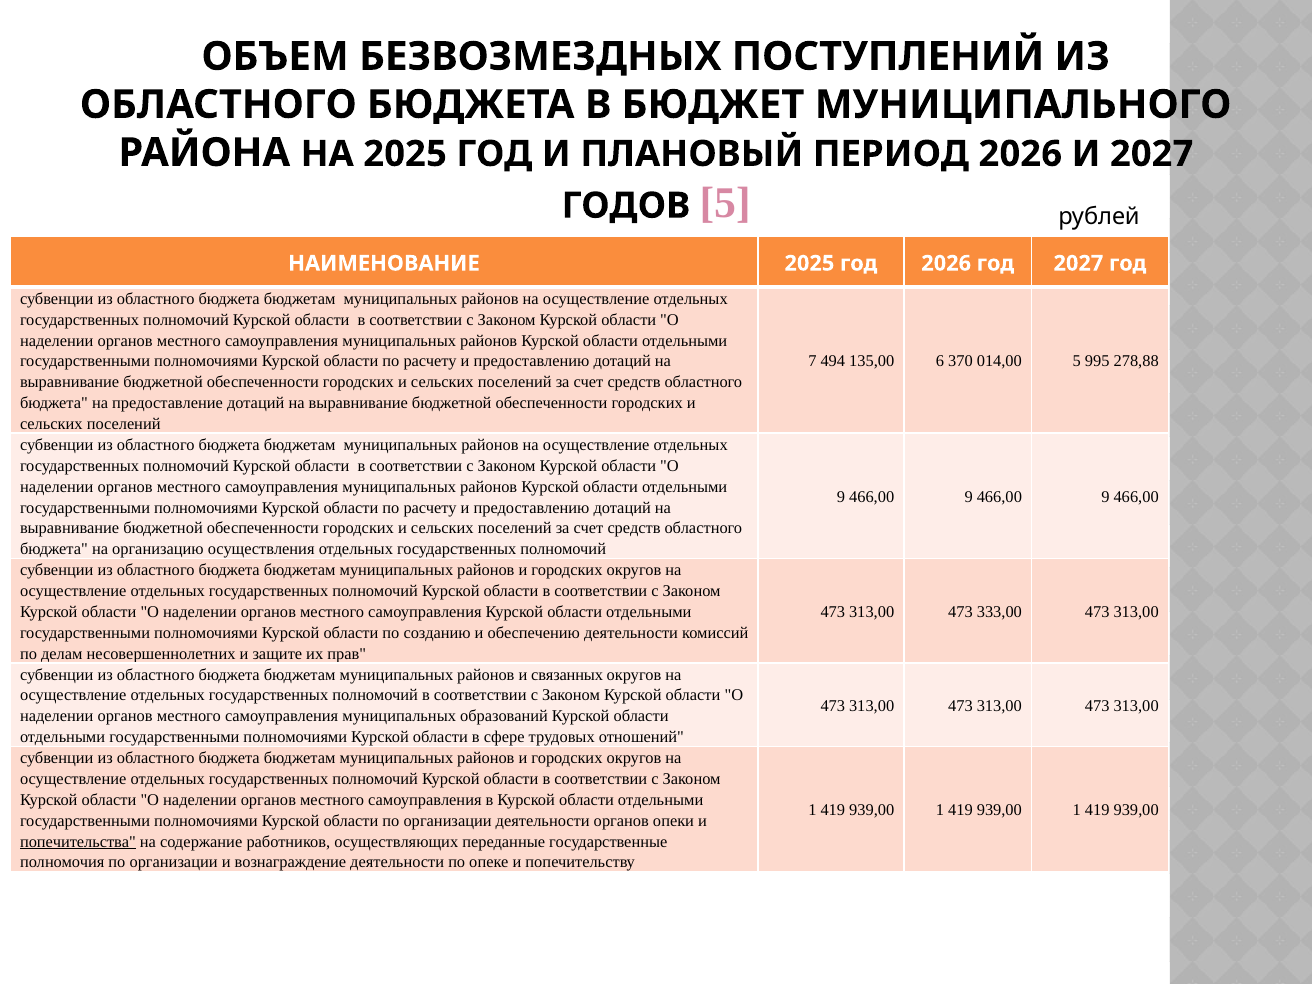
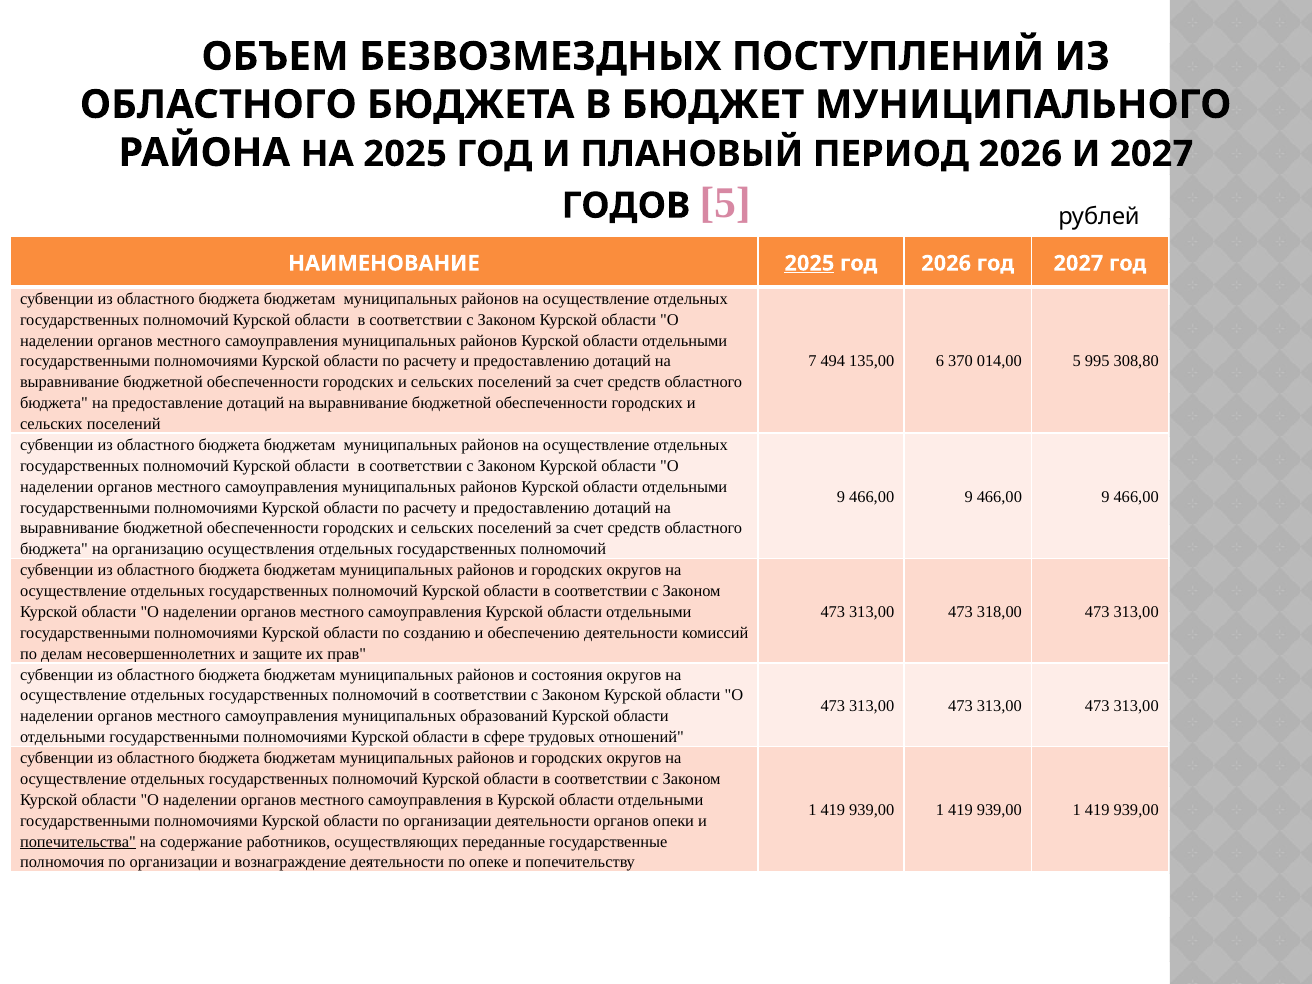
2025 underline: none -> present (809, 263)
278,88: 278,88 -> 308,80 (1136, 362)
333,00: 333,00 -> 318,00 (999, 612)
связанных: связанных -> состояния (567, 675)
